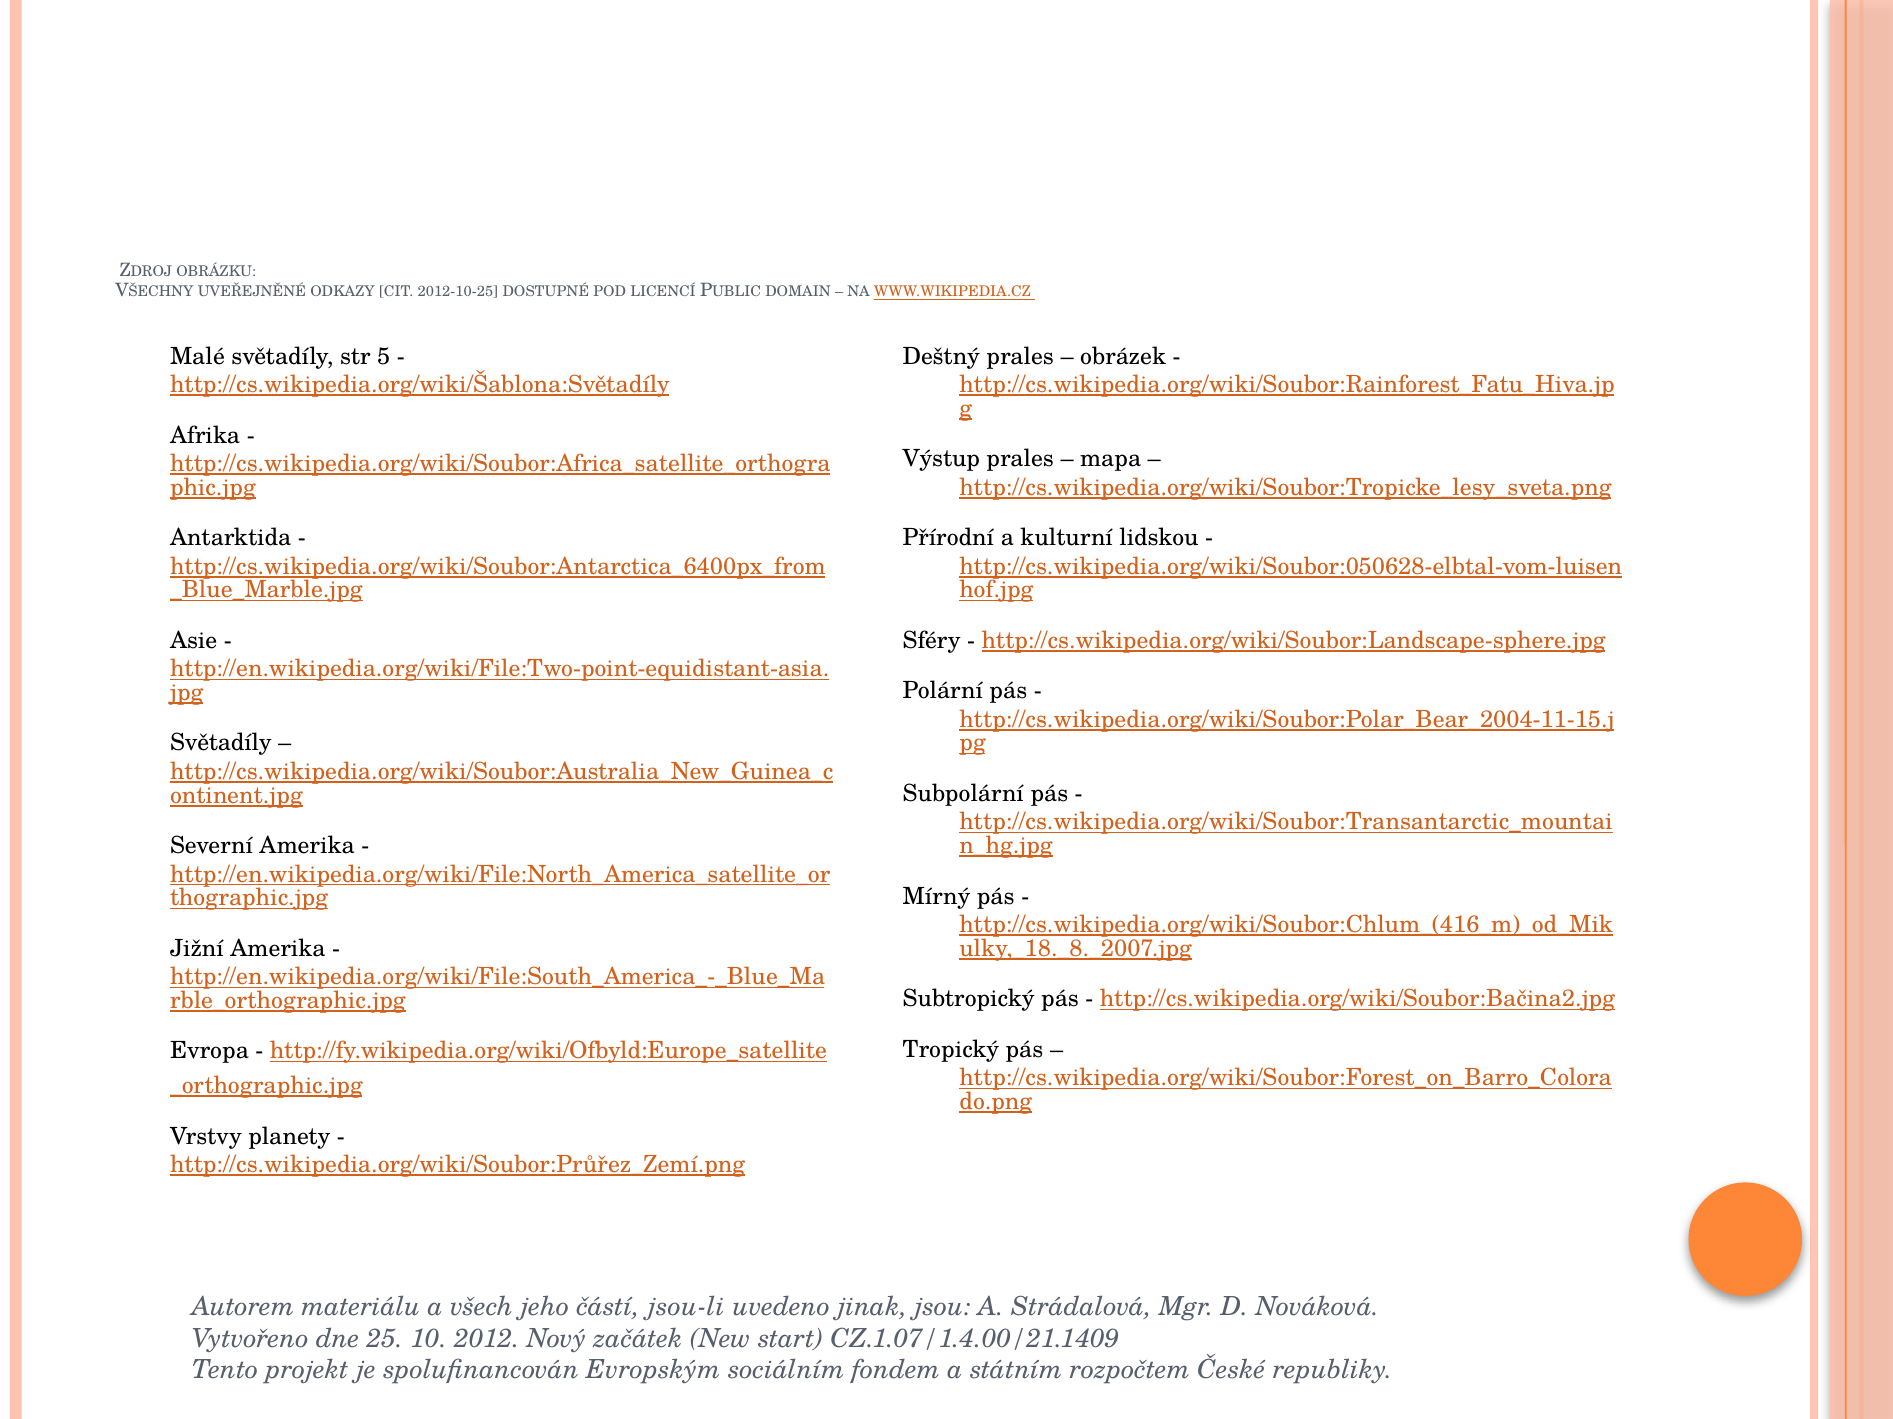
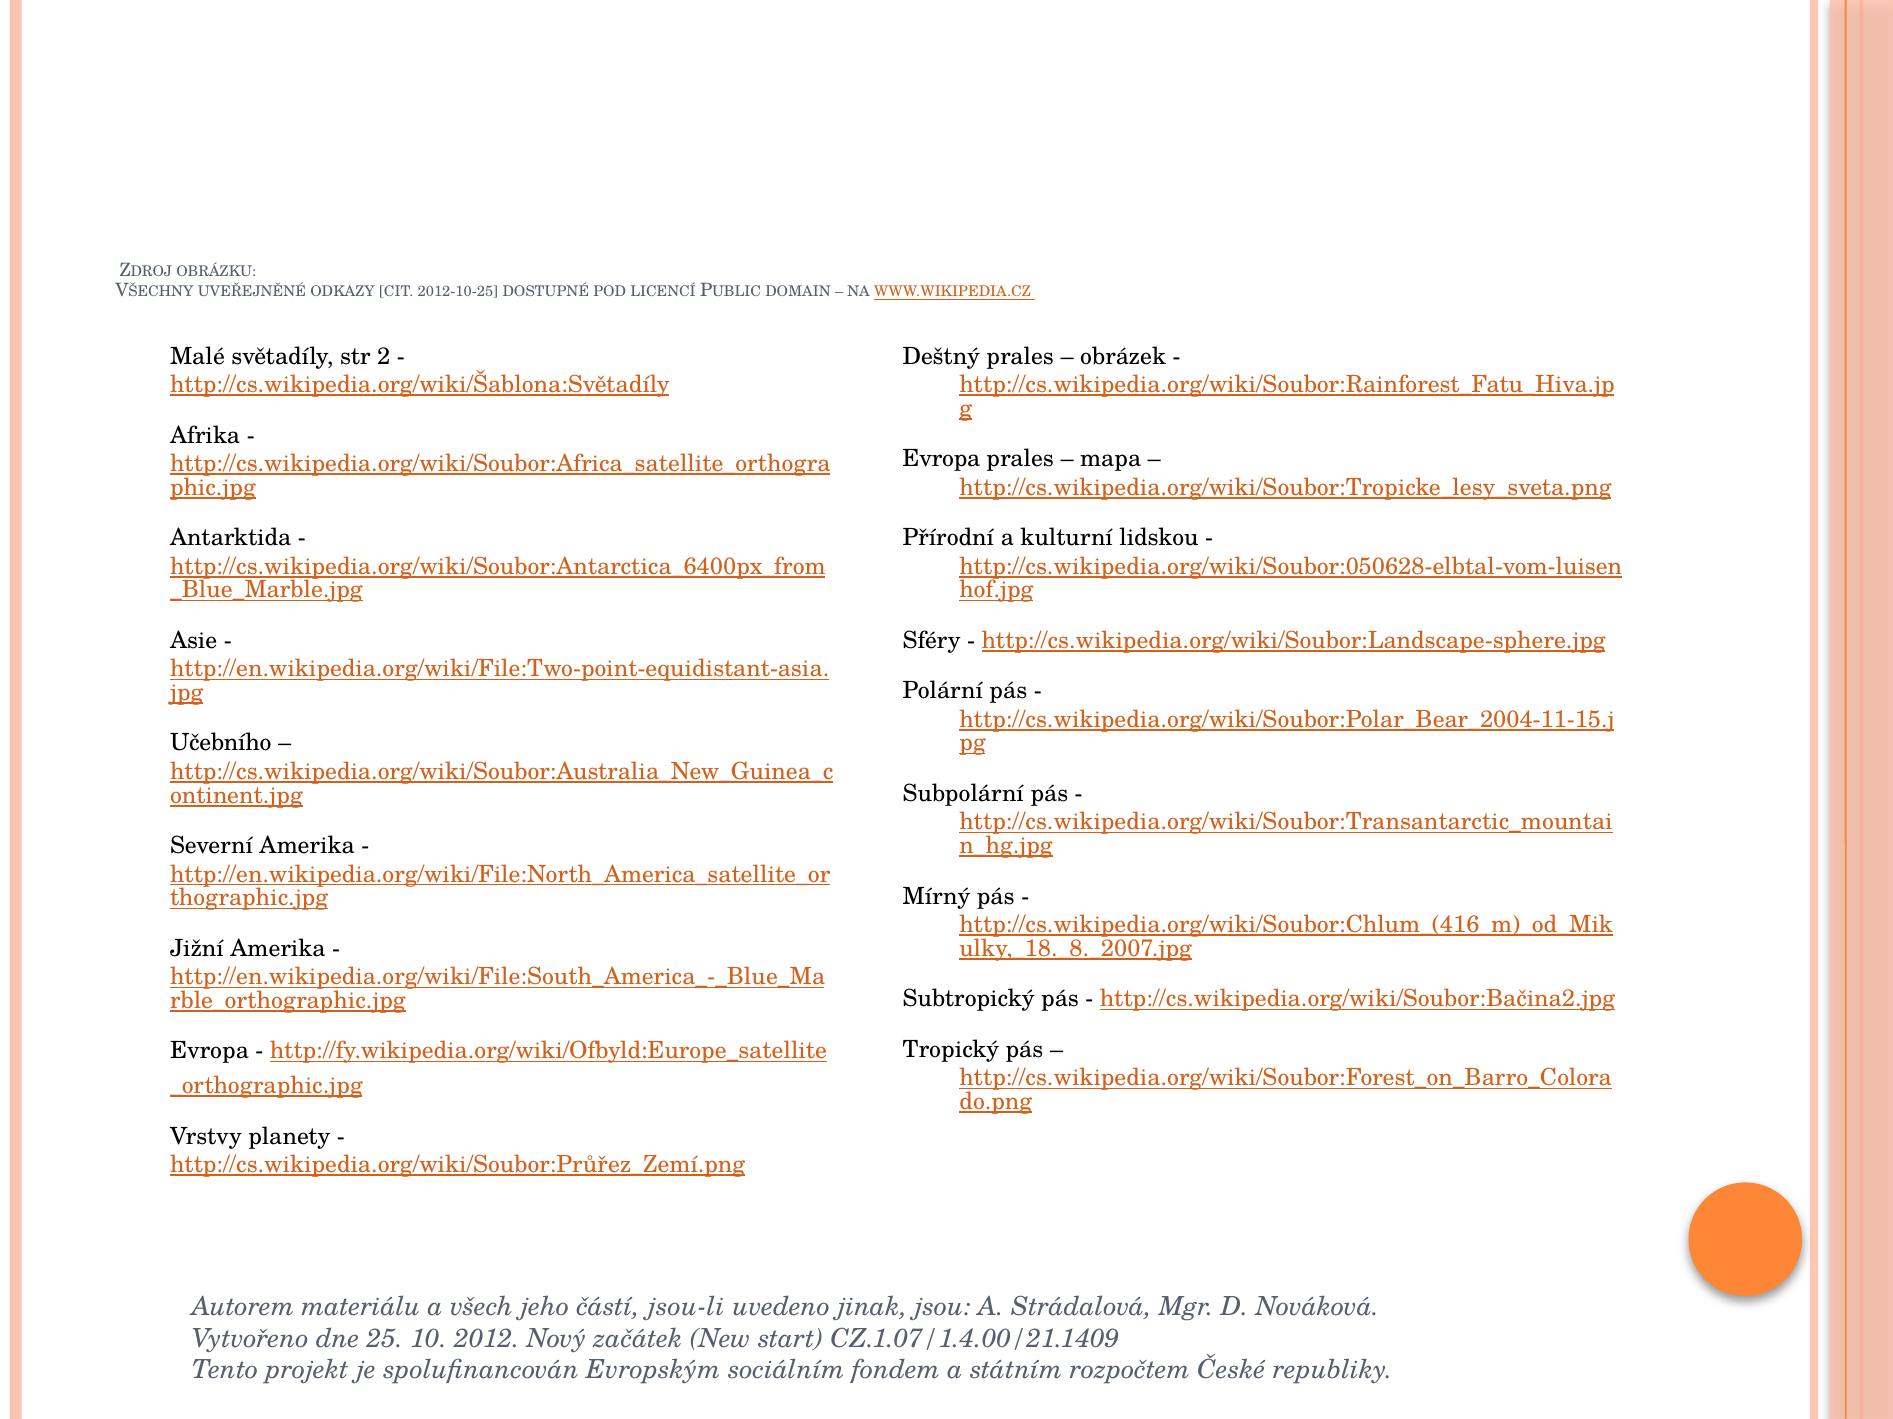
5: 5 -> 2 (384, 356)
Výstup: Výstup -> Evropa (941, 459)
Světadíly: Světadíly -> Učebního (221, 744)
